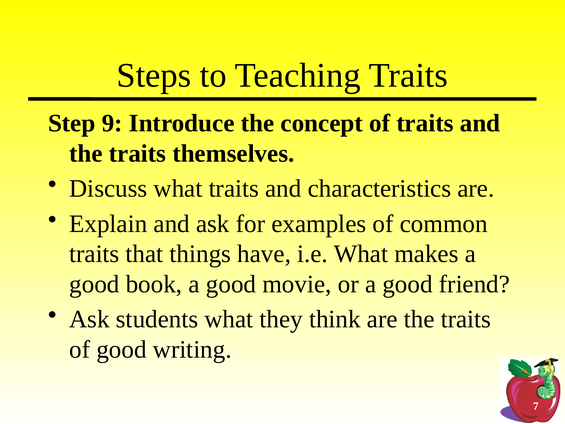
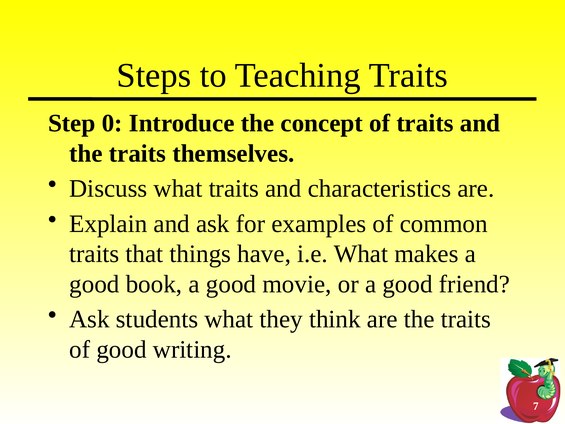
9: 9 -> 0 (112, 123)
